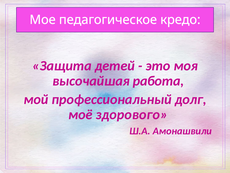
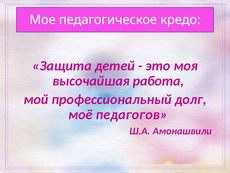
здорового: здорового -> педагогов (132, 114)
